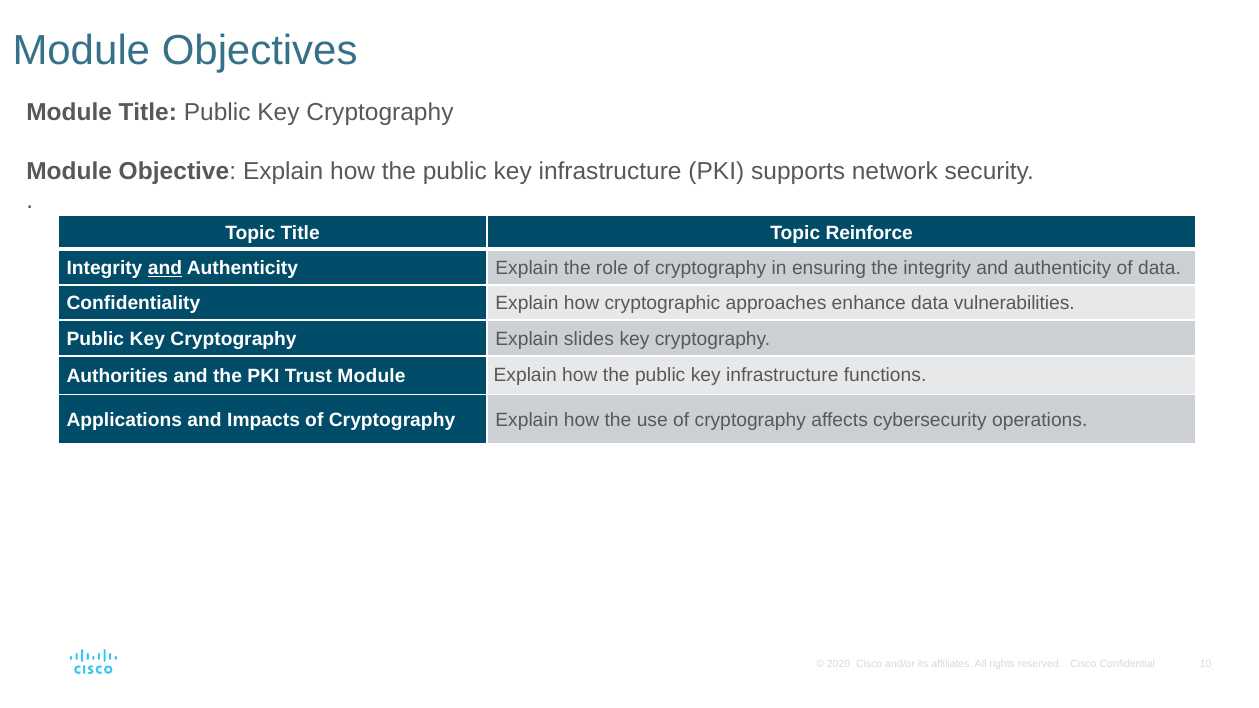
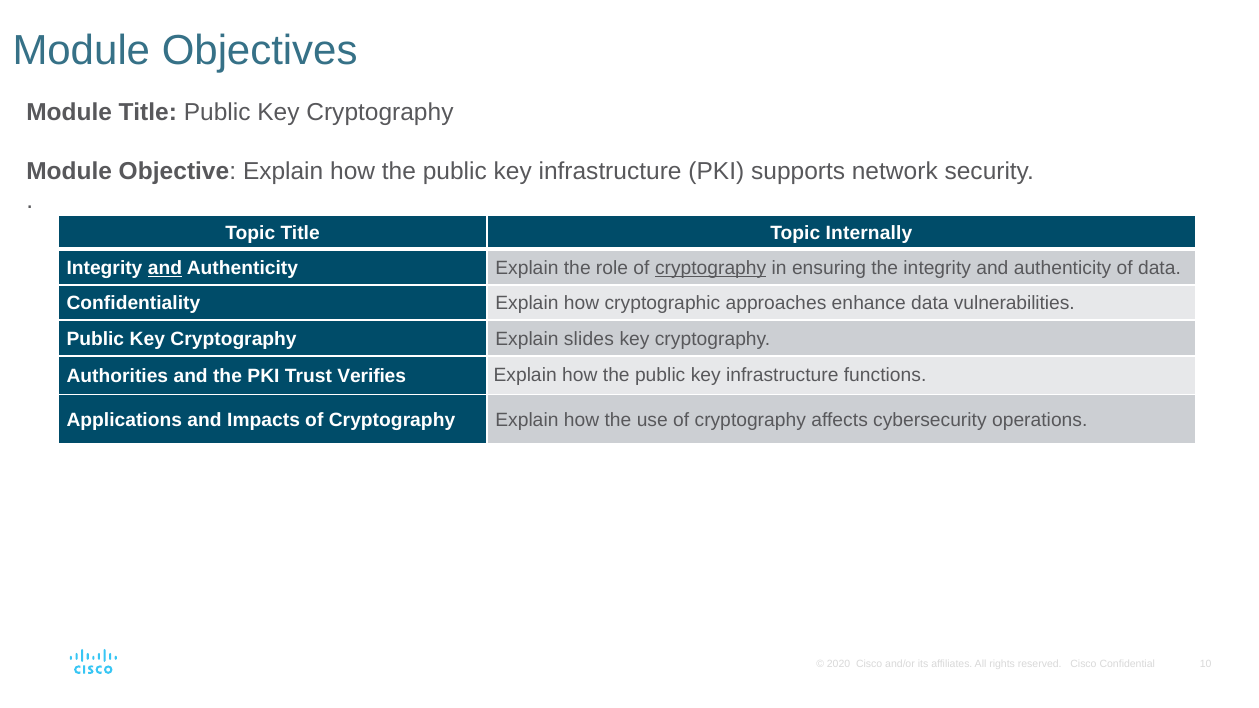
Reinforce: Reinforce -> Internally (869, 233)
cryptography underline: none -> present (711, 268)
Trust Module: Module -> Verifies (372, 376)
